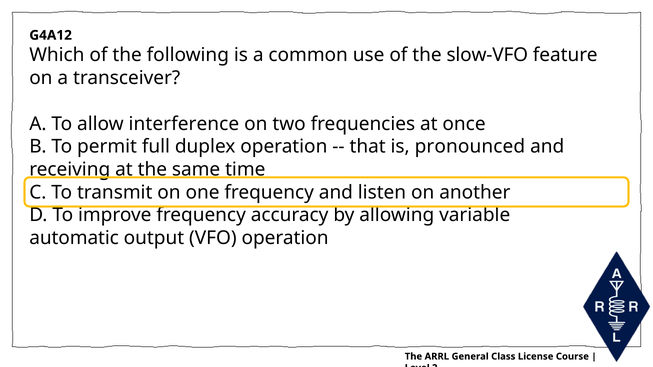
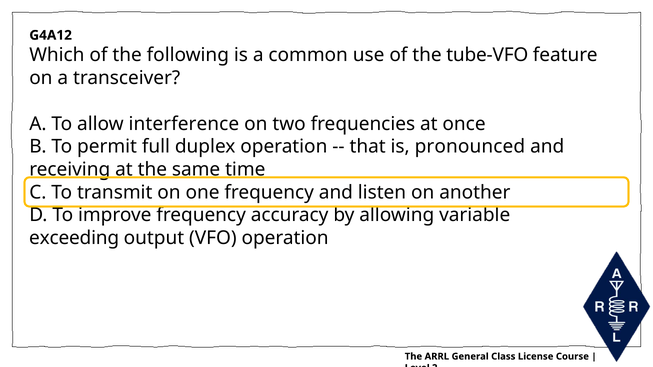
slow-VFO: slow-VFO -> tube-VFO (487, 55)
automatic: automatic -> exceeding (74, 238)
